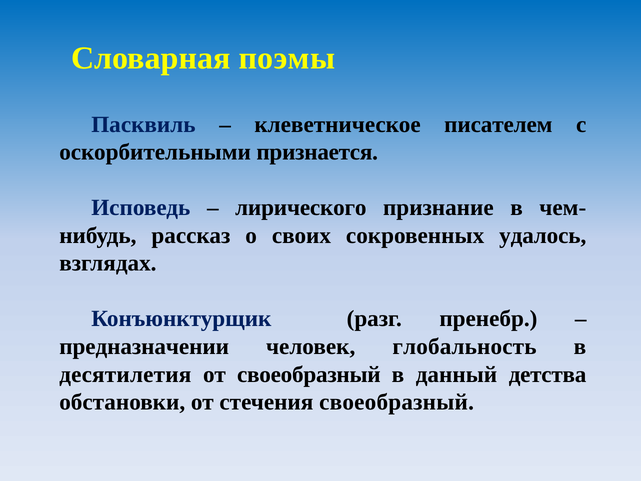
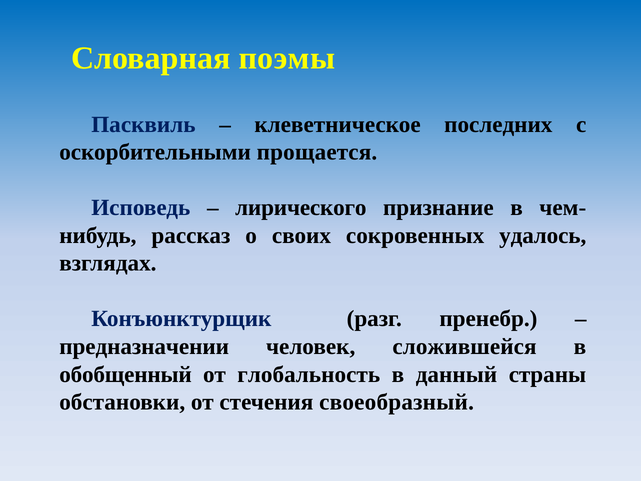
писателем: писателем -> последних (498, 124)
признается: признается -> прощается (317, 152)
глобальность: глобальность -> сложившейся (465, 346)
десятилетия: десятилетия -> обобщенный (126, 374)
от своеобразный: своеобразный -> глобальность (309, 374)
детства: детства -> страны (547, 374)
